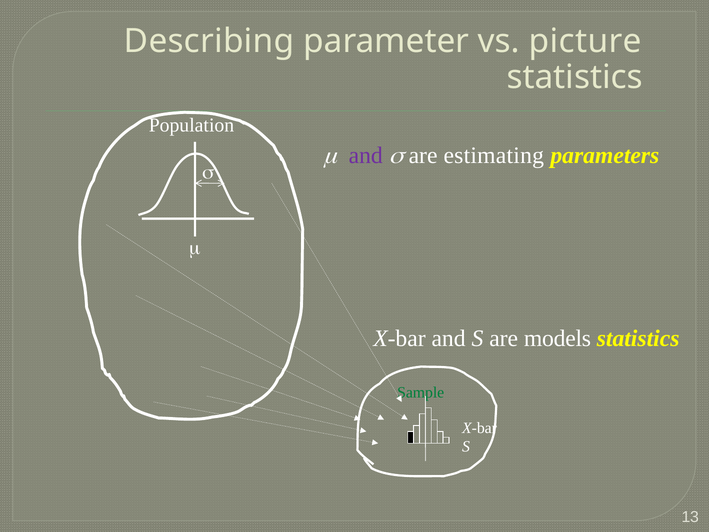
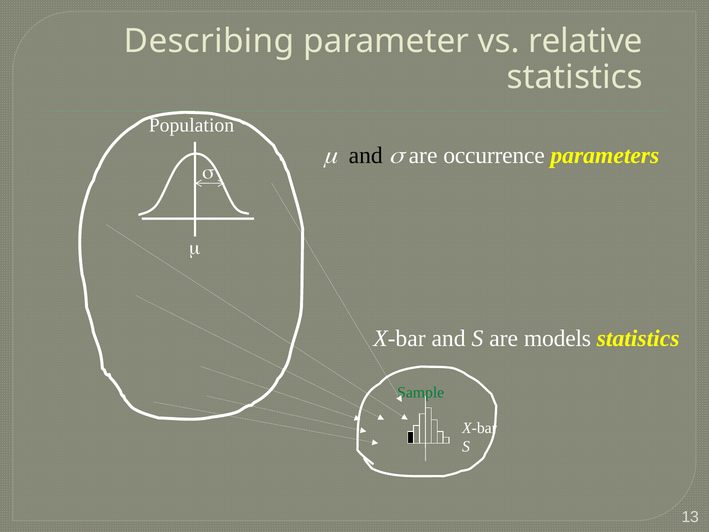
picture: picture -> relative (586, 41)
and colour: purple -> black (366, 155)
estimating: estimating -> occurrence (494, 155)
